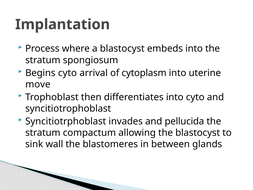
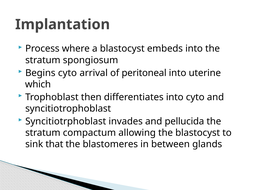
cytoplasm: cytoplasm -> peritoneal (144, 73)
move: move -> which (38, 84)
wall: wall -> that (54, 144)
